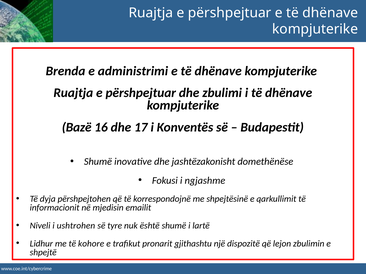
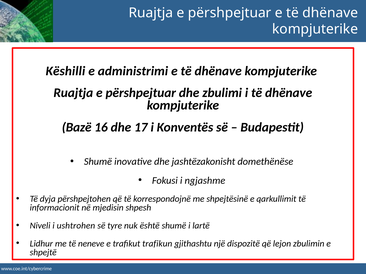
Brenda: Brenda -> Këshilli (65, 71)
emailit: emailit -> shpesh (138, 208)
kohore: kohore -> neneve (91, 244)
pronarit: pronarit -> trafikun (157, 244)
